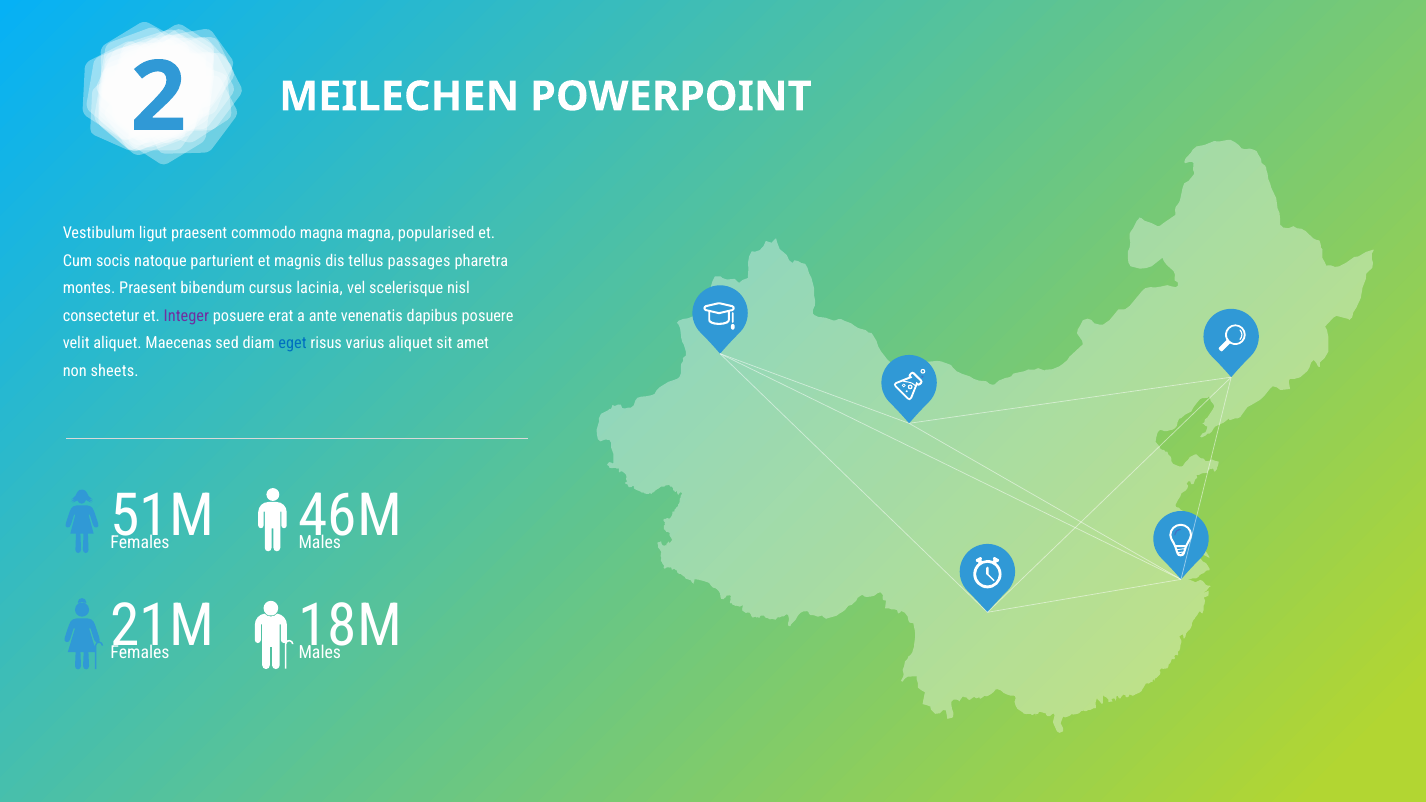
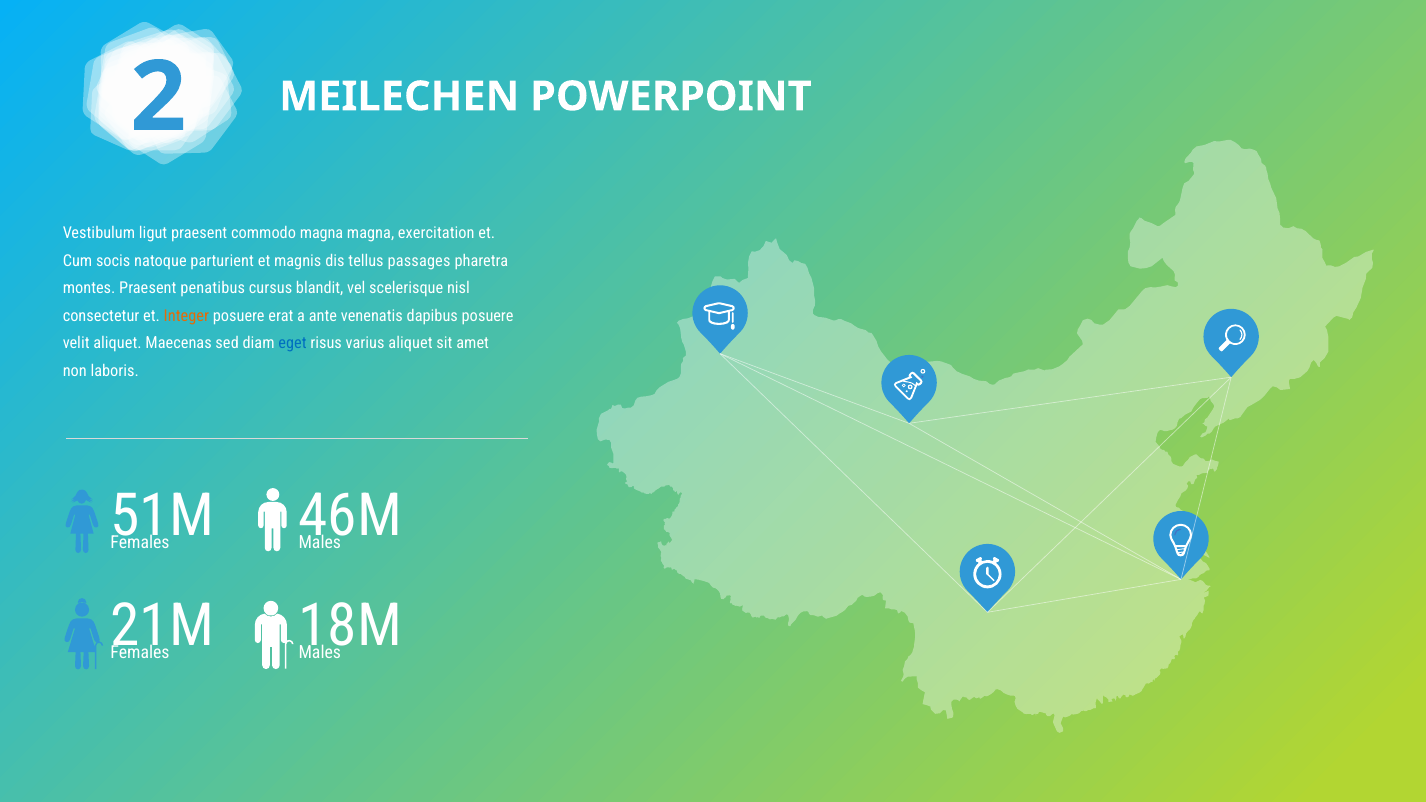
popularised: popularised -> exercitation (436, 234)
bibendum: bibendum -> penatibus (213, 288)
lacinia: lacinia -> blandit (320, 288)
Integer colour: purple -> orange (186, 316)
sheets: sheets -> laboris (115, 371)
